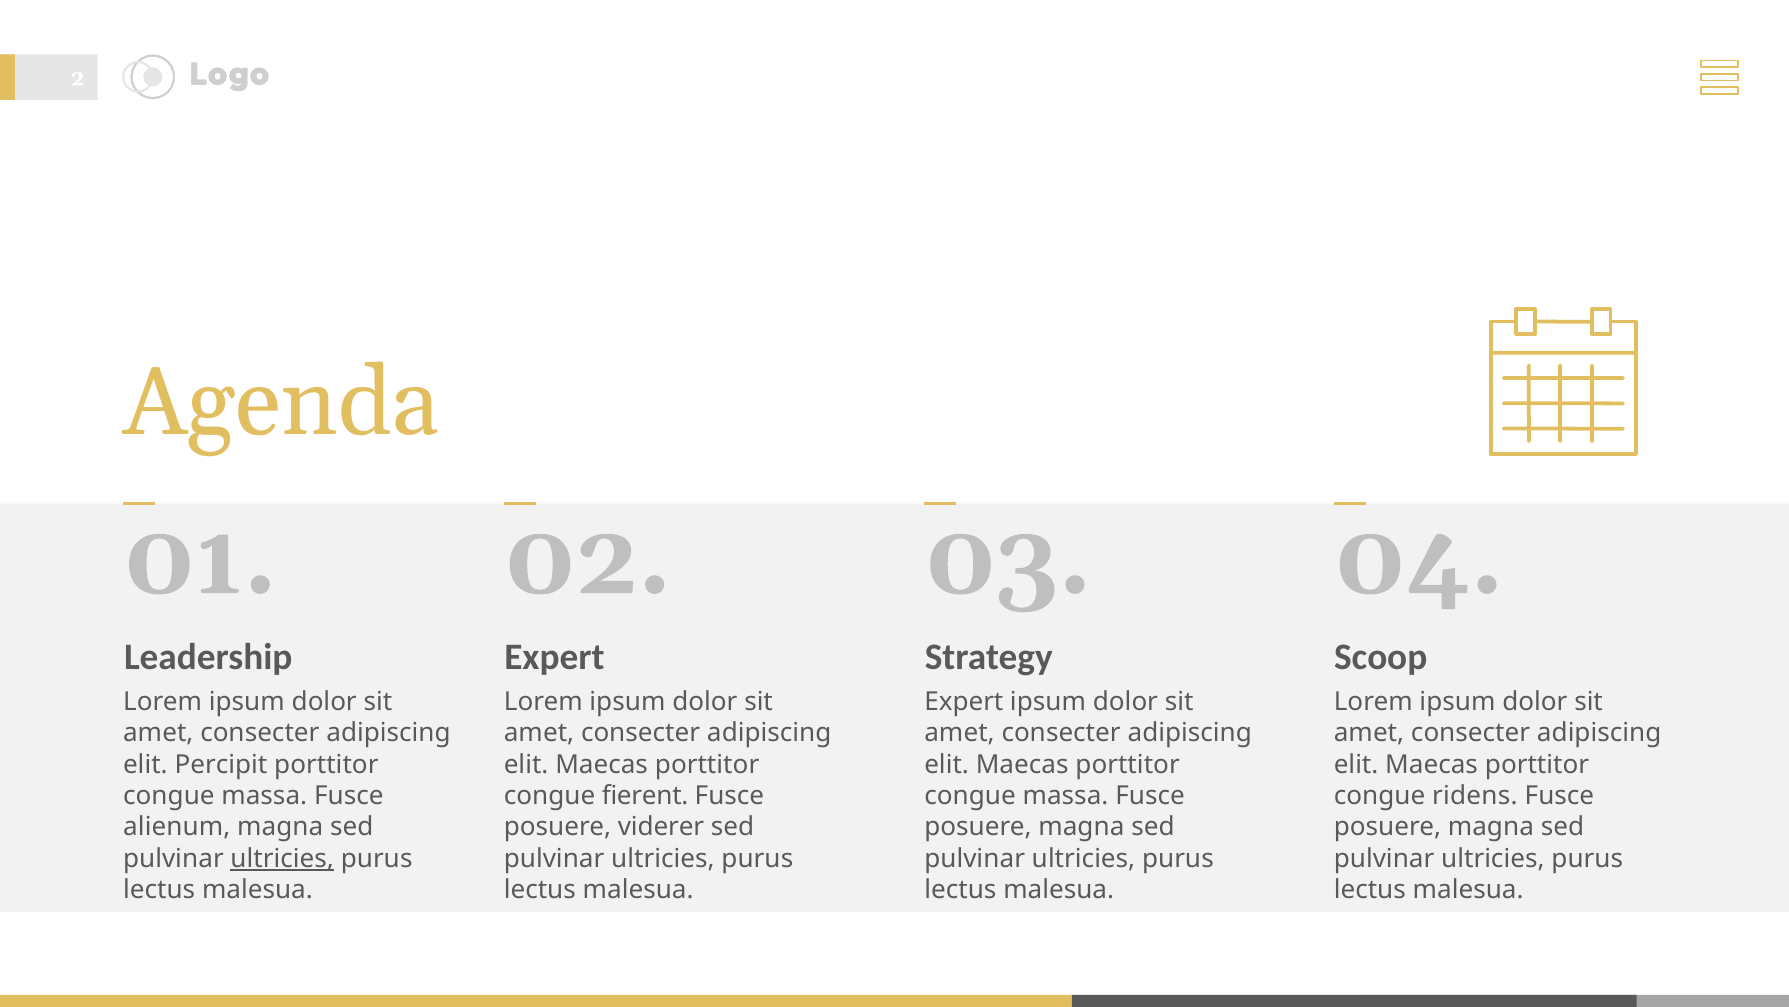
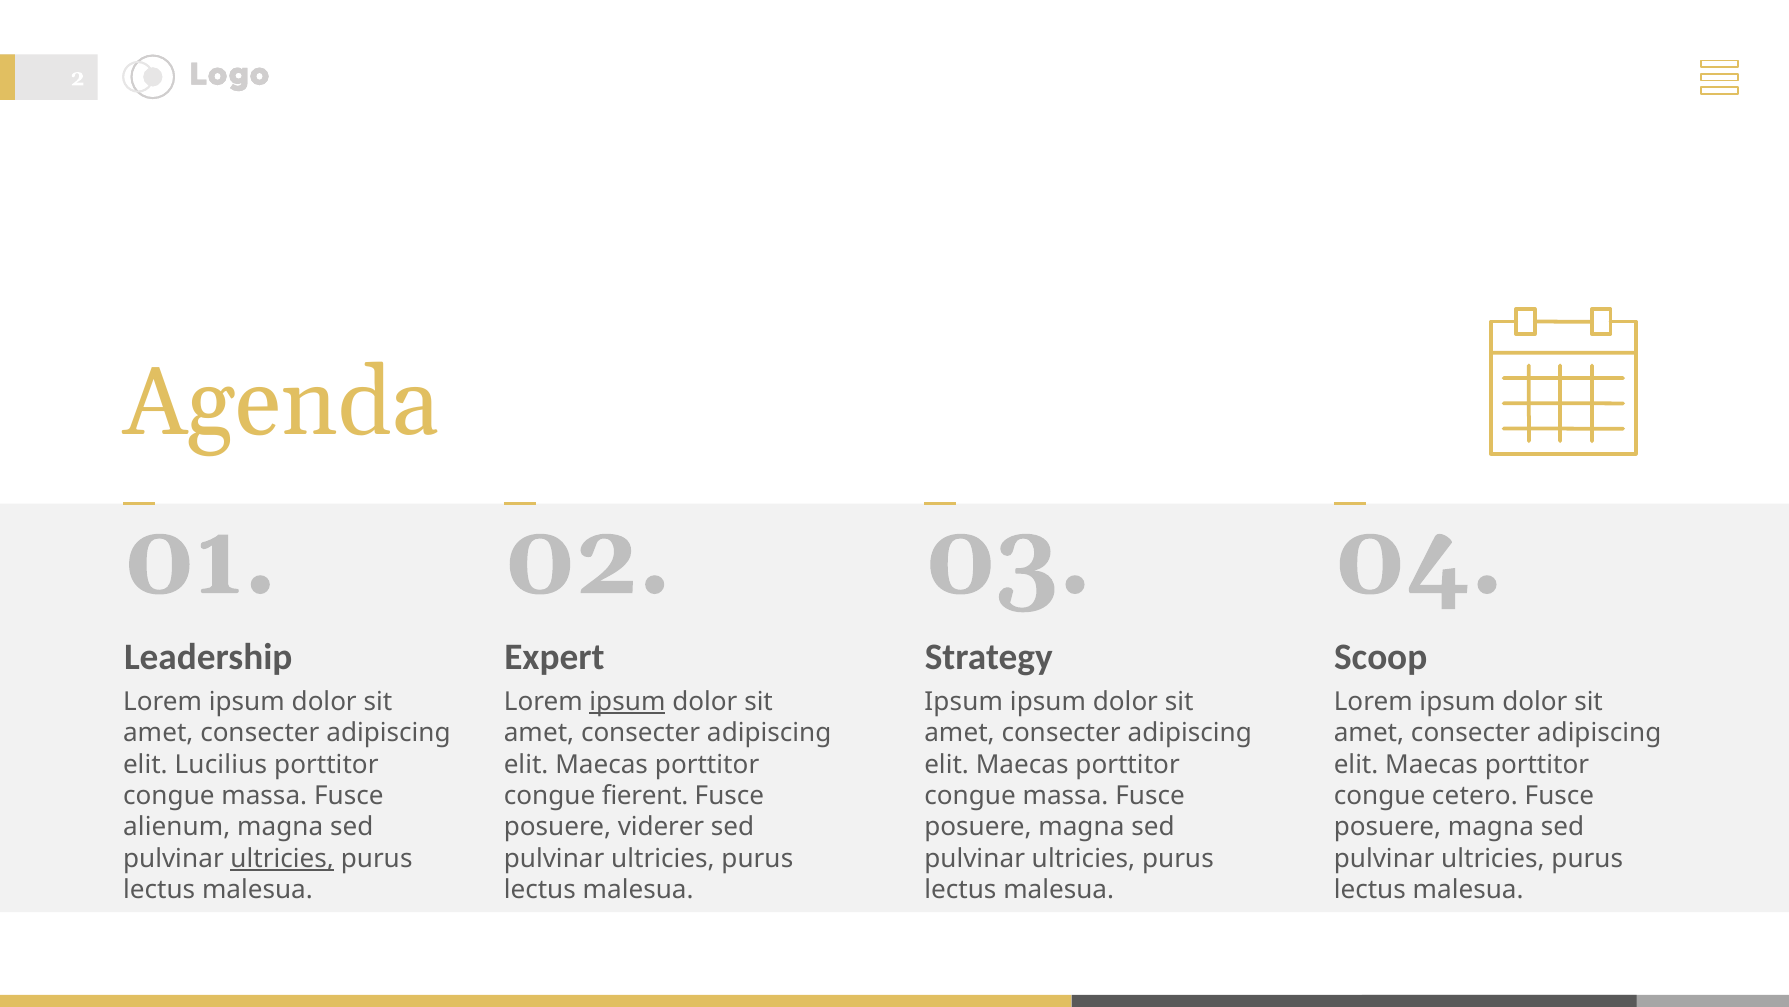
ipsum underline: none -> present (627, 701)
Expert: Expert -> Ipsum (964, 701)
Percipit: Percipit -> Lucilius (221, 764)
ridens: ridens -> cetero (1475, 795)
